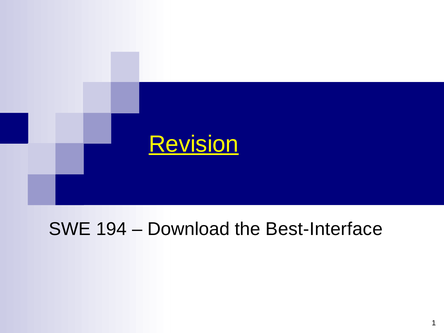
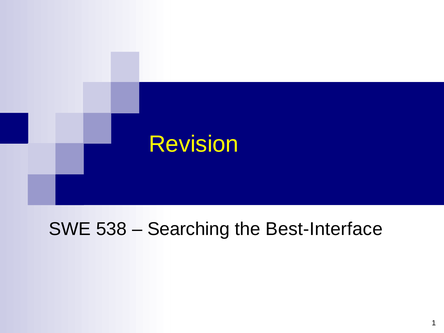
Revision underline: present -> none (194, 144)
194: 194 -> 538 (111, 229)
Download: Download -> Searching (189, 229)
